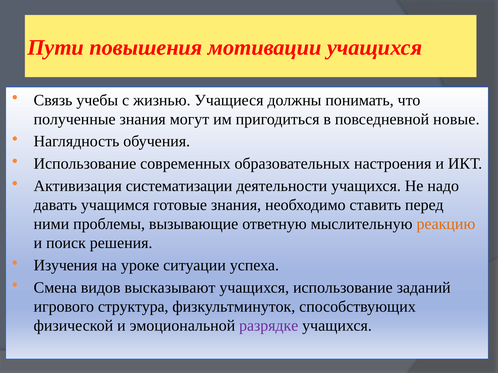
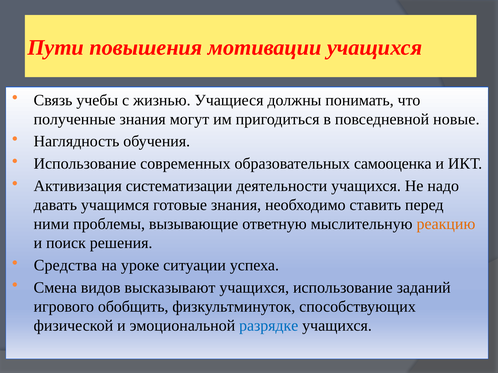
настроения: настроения -> самооценка (393, 164)
Изучения: Изучения -> Средства (65, 266)
структура: структура -> обобщить (133, 307)
разрядке colour: purple -> blue (269, 326)
